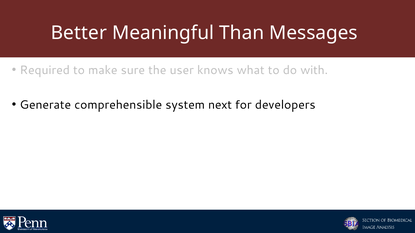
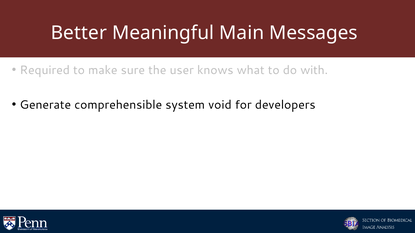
Than: Than -> Main (242, 33)
next: next -> void (220, 105)
